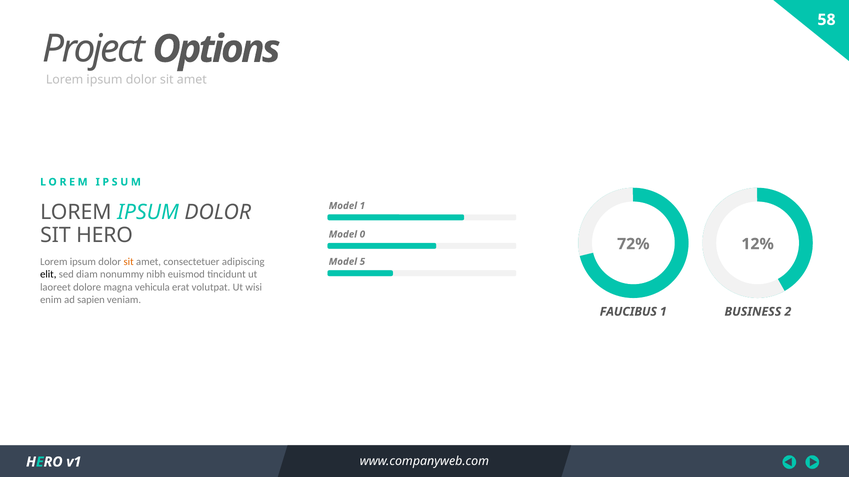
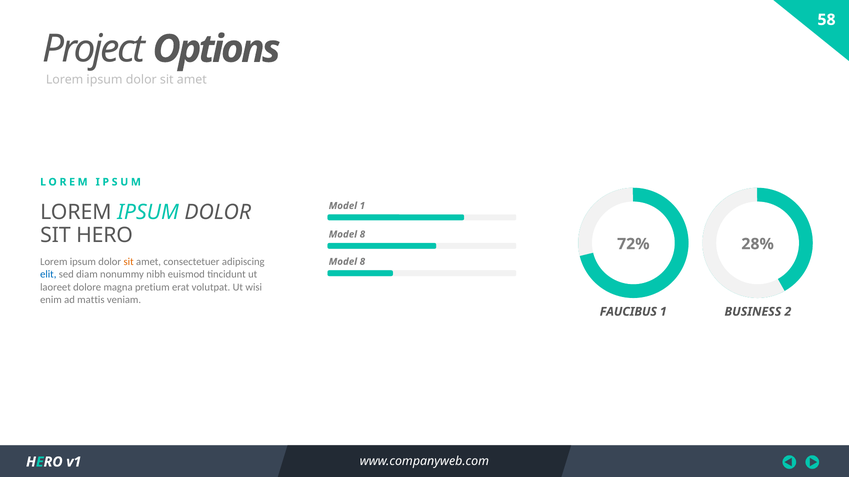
0: 0 -> 8 (362, 235)
12%: 12% -> 28% (758, 244)
5: 5 -> 8 (362, 262)
elit colour: black -> blue (48, 275)
vehicula: vehicula -> pretium (152, 288)
sapien: sapien -> mattis (91, 300)
